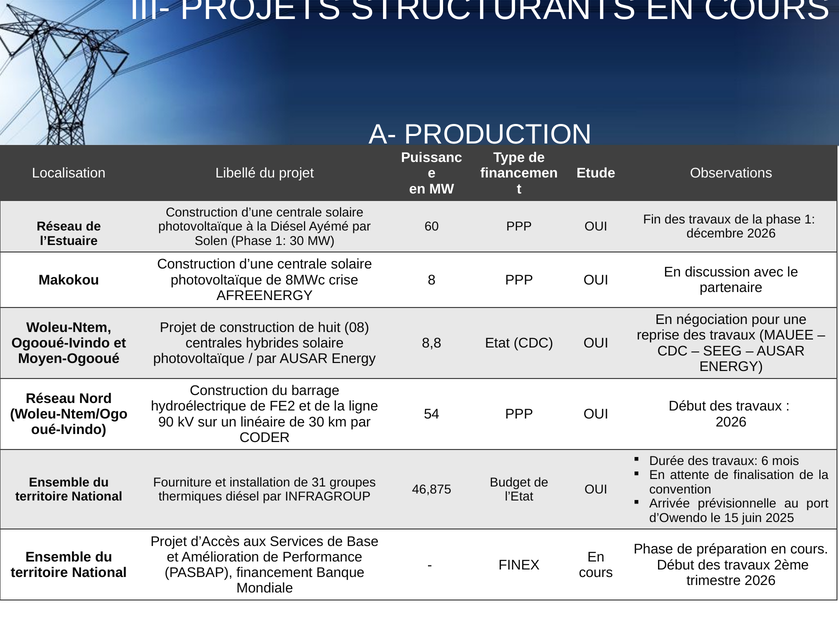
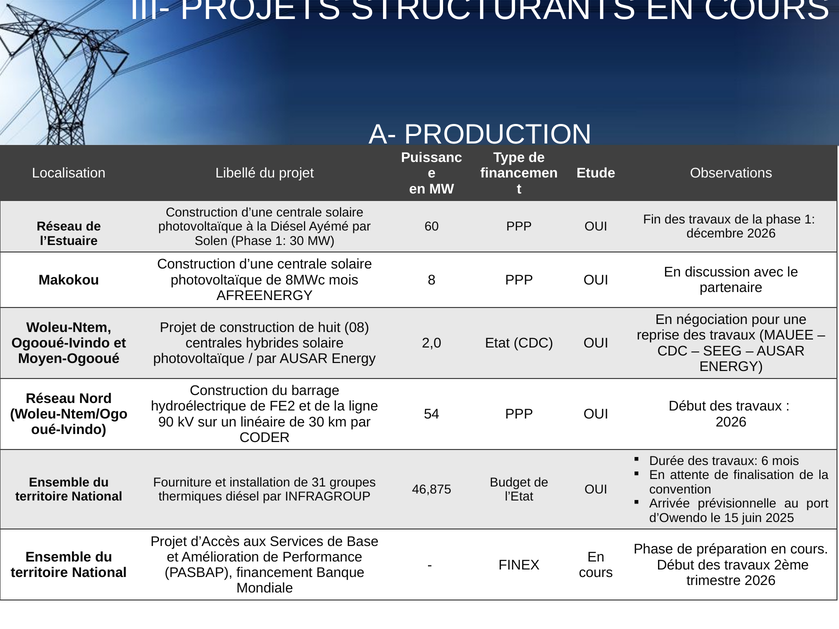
8MWc crise: crise -> mois (344, 280)
8,8: 8,8 -> 2,0 (432, 343)
